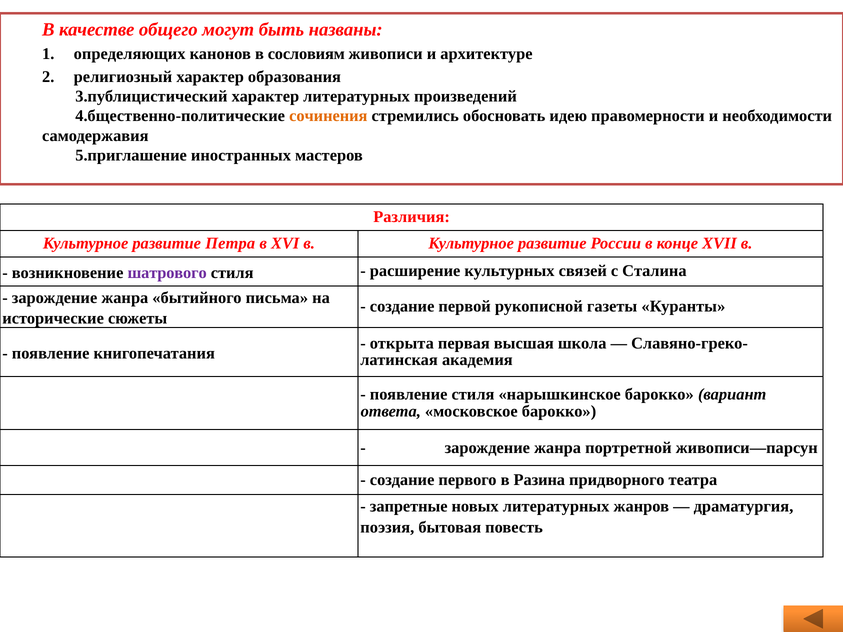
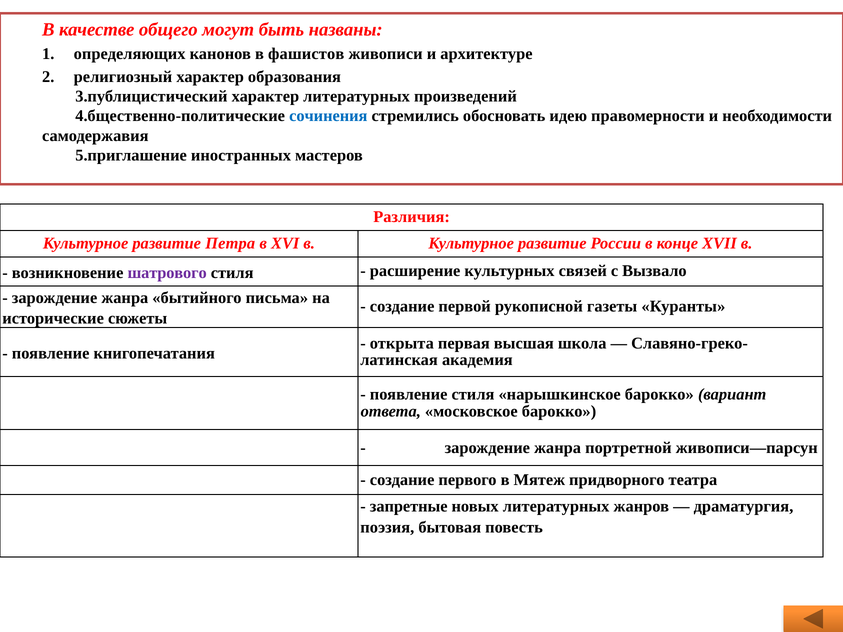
сословиям: сословиям -> фашистов (306, 54)
сочинения colour: orange -> blue (328, 116)
Сталина: Сталина -> Вызвало (654, 271)
Разина: Разина -> Мятеж (539, 480)
